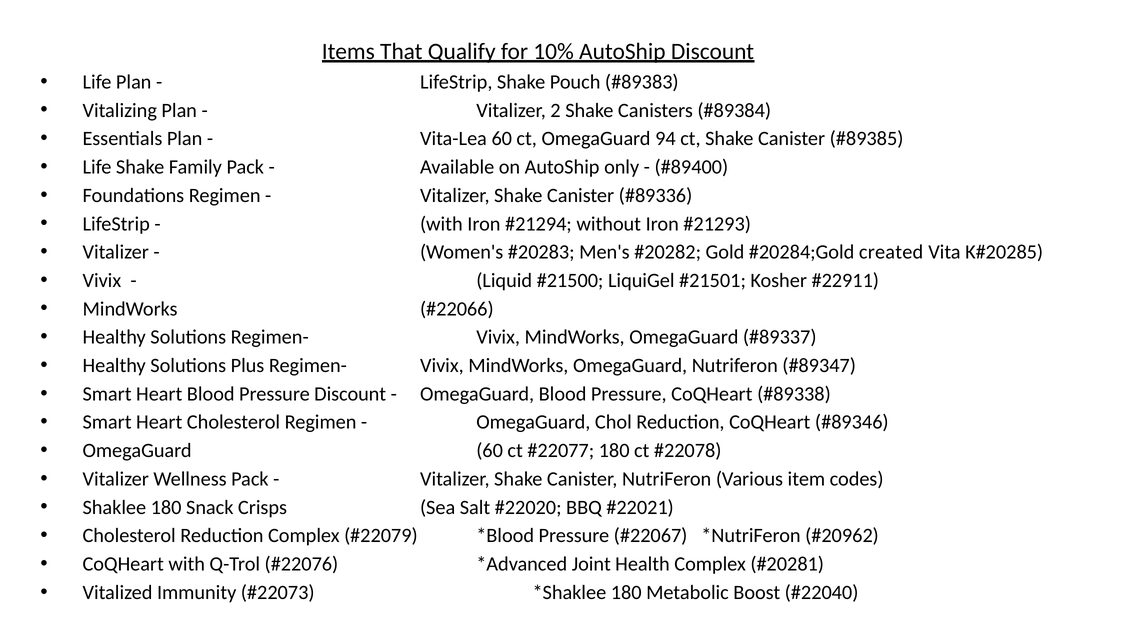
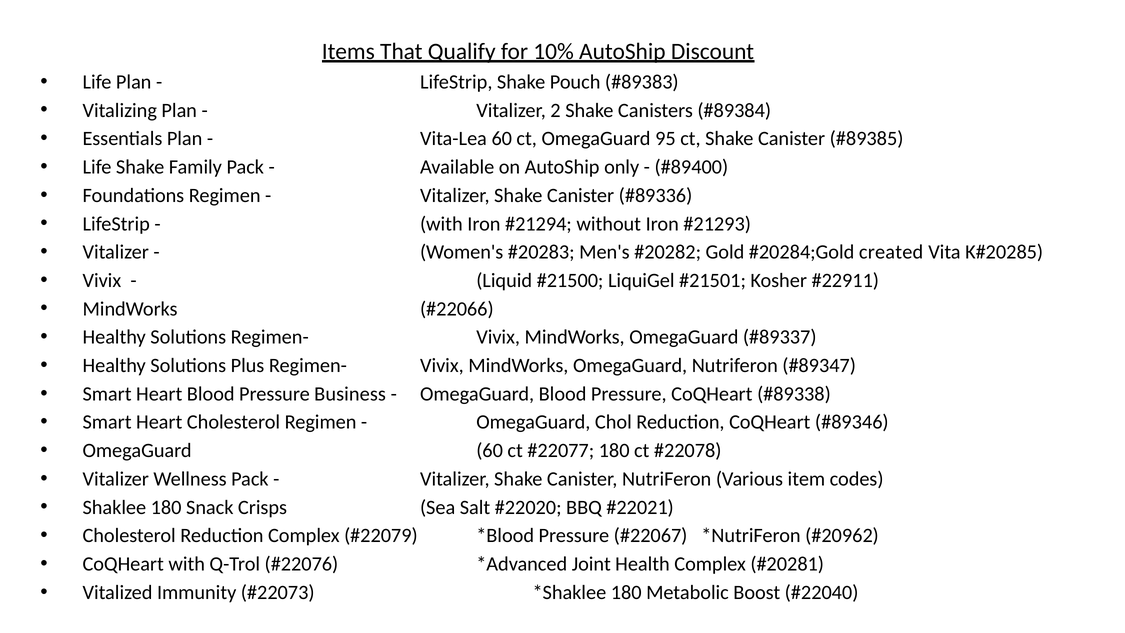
94: 94 -> 95 (665, 139)
Pressure Discount: Discount -> Business (350, 394)
